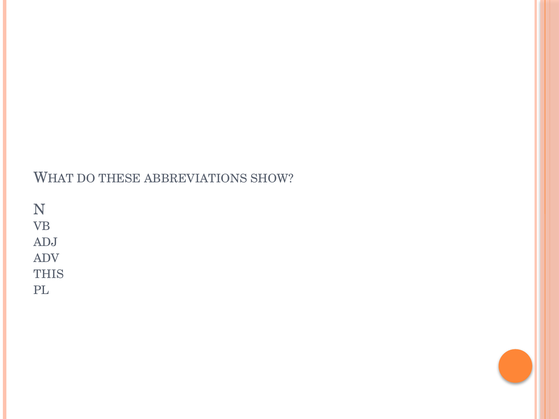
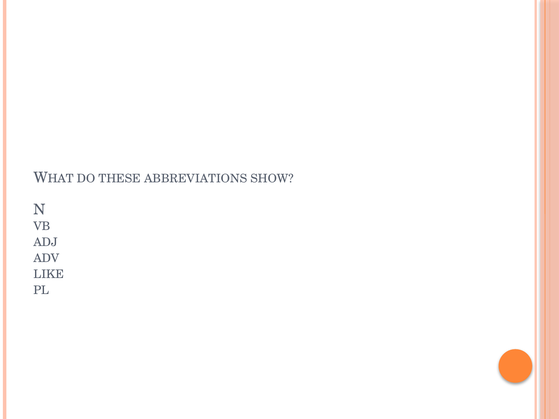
THIS: THIS -> LIKE (49, 274)
